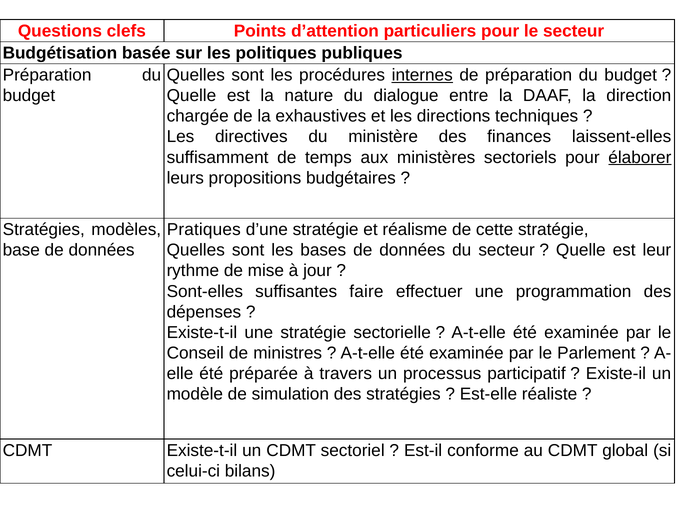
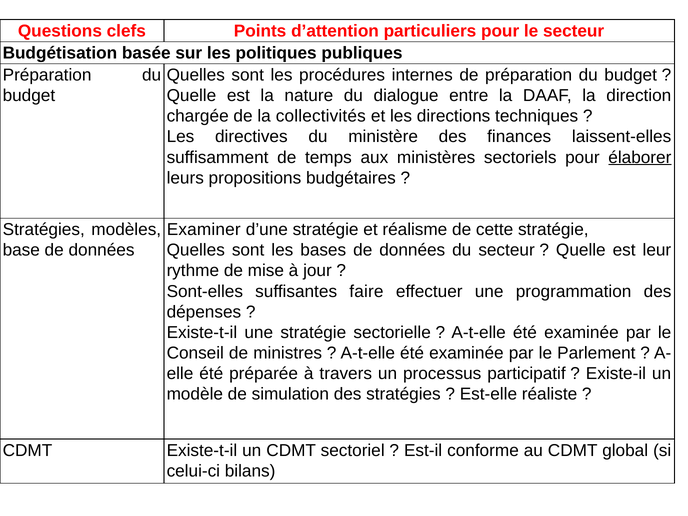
internes underline: present -> none (422, 75)
exhaustives: exhaustives -> collectivités (321, 116)
Pratiques: Pratiques -> Examiner (204, 230)
